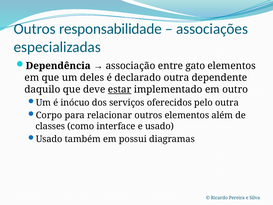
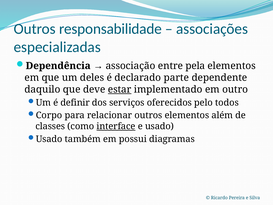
gato: gato -> pela (195, 66)
declarado outra: outra -> parte (176, 78)
inócuo: inócuo -> definir (75, 103)
pelo outra: outra -> todos (227, 103)
interface underline: none -> present (116, 126)
